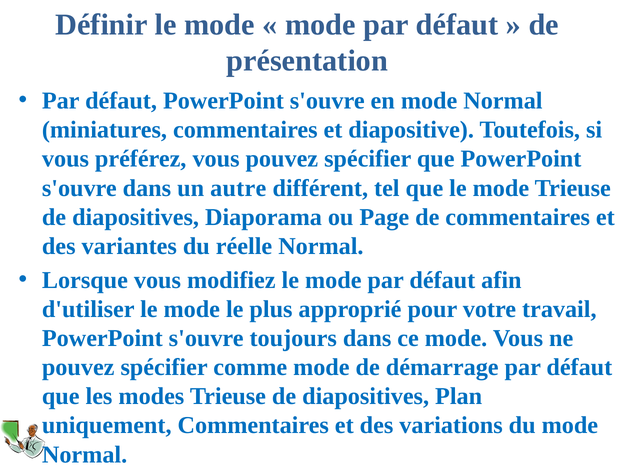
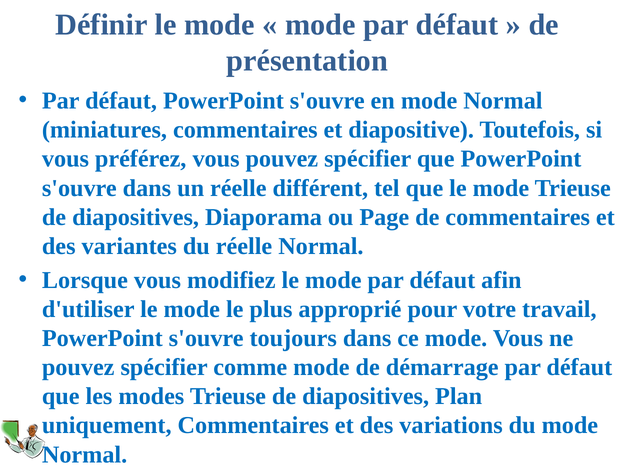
un autre: autre -> réelle (238, 188)
